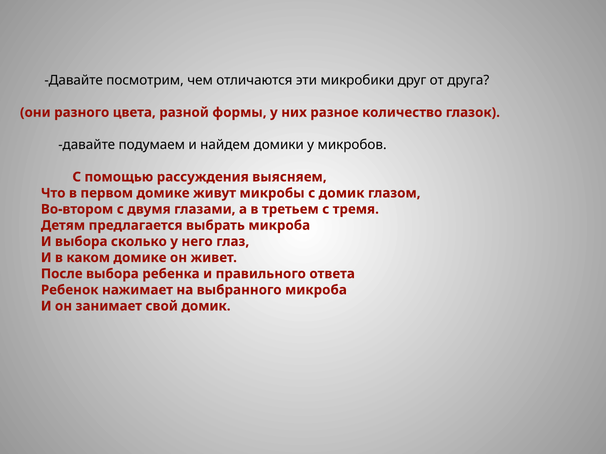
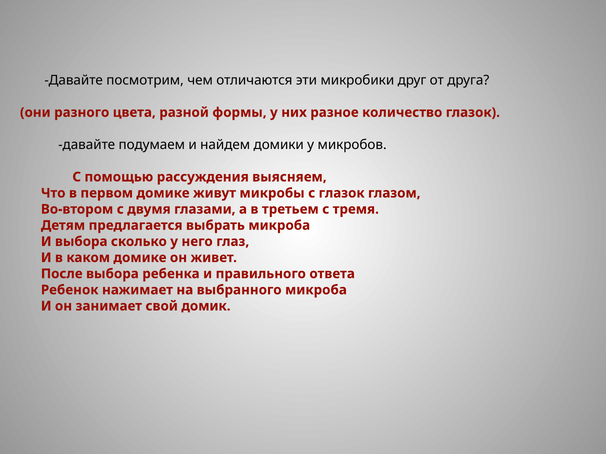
с домик: домик -> глазок (342, 193)
